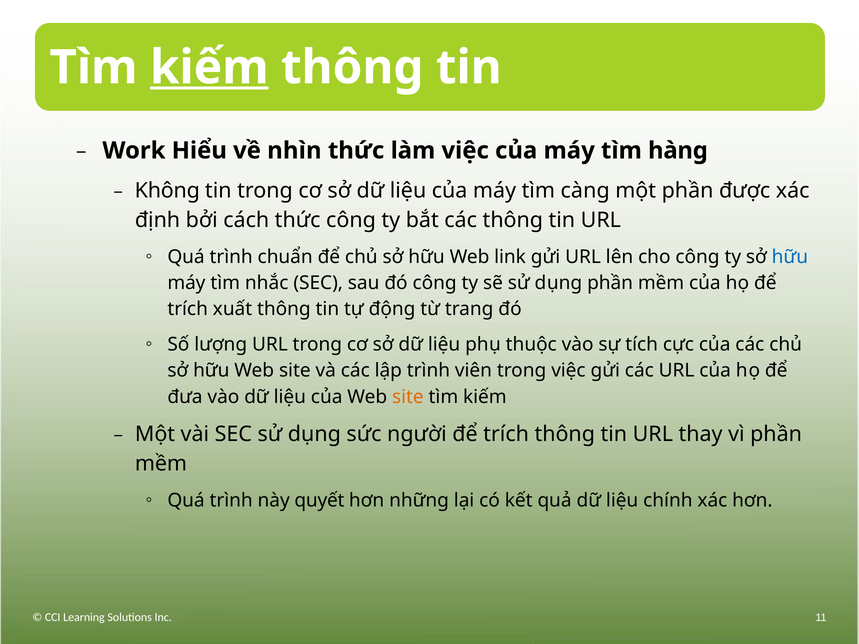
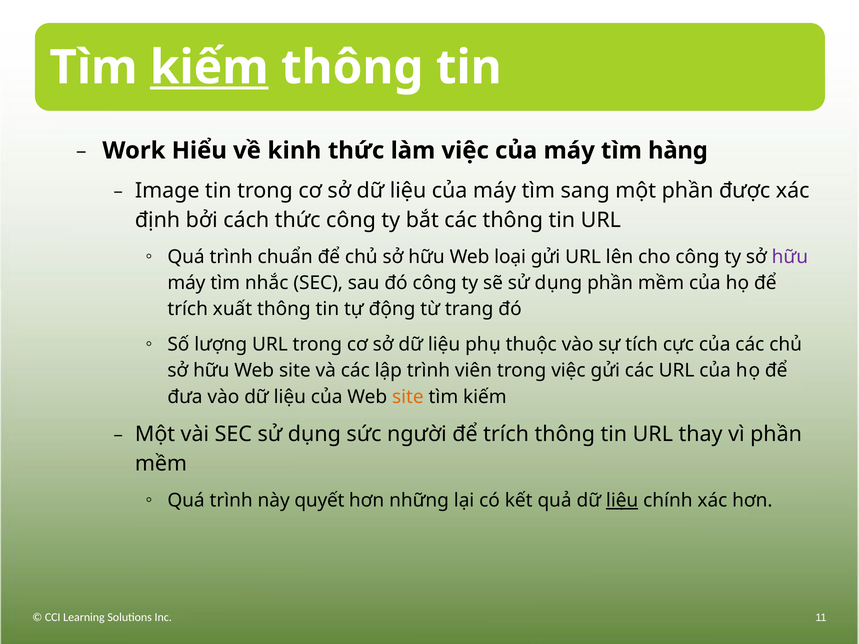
nhìn: nhìn -> kinh (294, 151)
Không: Không -> Image (167, 191)
càng: càng -> sang (585, 191)
link: link -> loại (510, 257)
hữu colour: blue -> purple (790, 257)
liệu underline: none -> present (622, 501)
